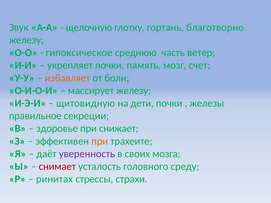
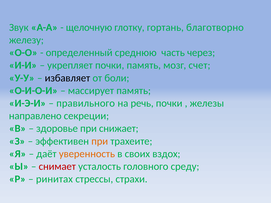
гипоксическое: гипоксическое -> определенный (79, 53)
ветер: ветер -> через (201, 53)
избавляет colour: orange -> black (67, 78)
массирует железу: железу -> память (134, 91)
щитовидную: щитовидную -> правильного (86, 103)
дети: дети -> речь (142, 103)
правильное: правильное -> направлено (35, 116)
уверенность colour: purple -> orange (87, 154)
мозга: мозга -> вздох (166, 154)
